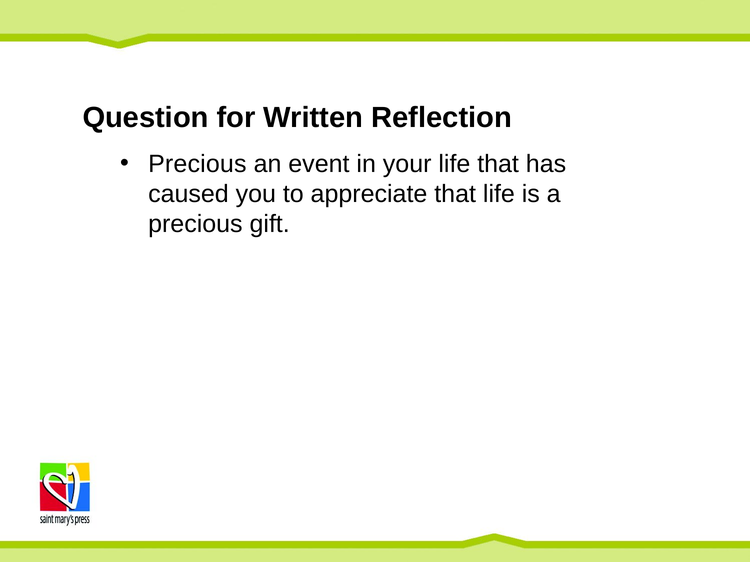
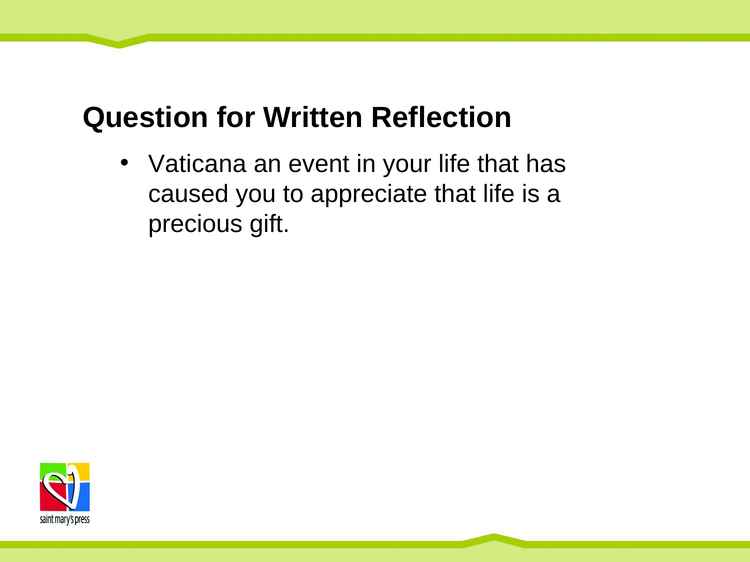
Precious: Precious -> Vaticana (197, 164)
